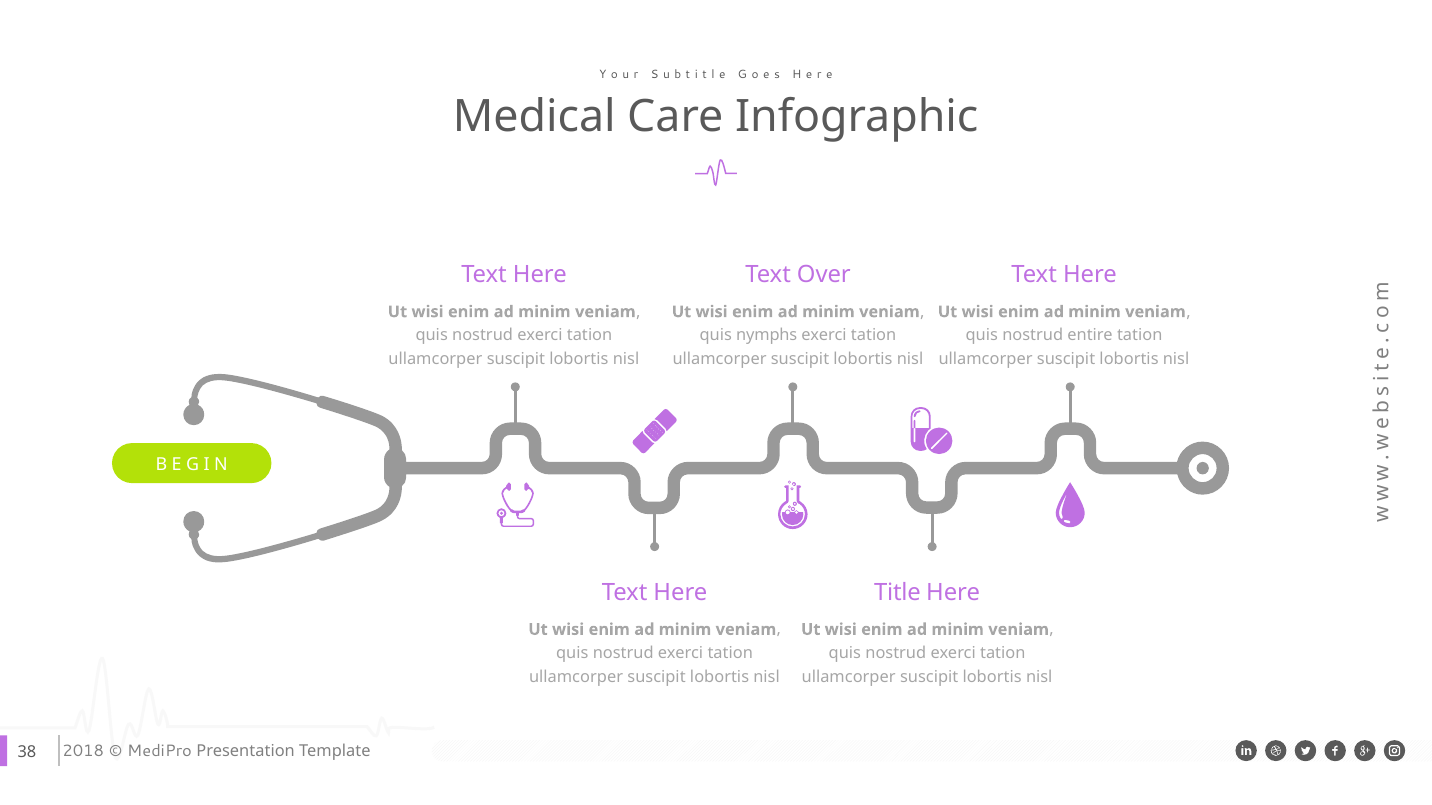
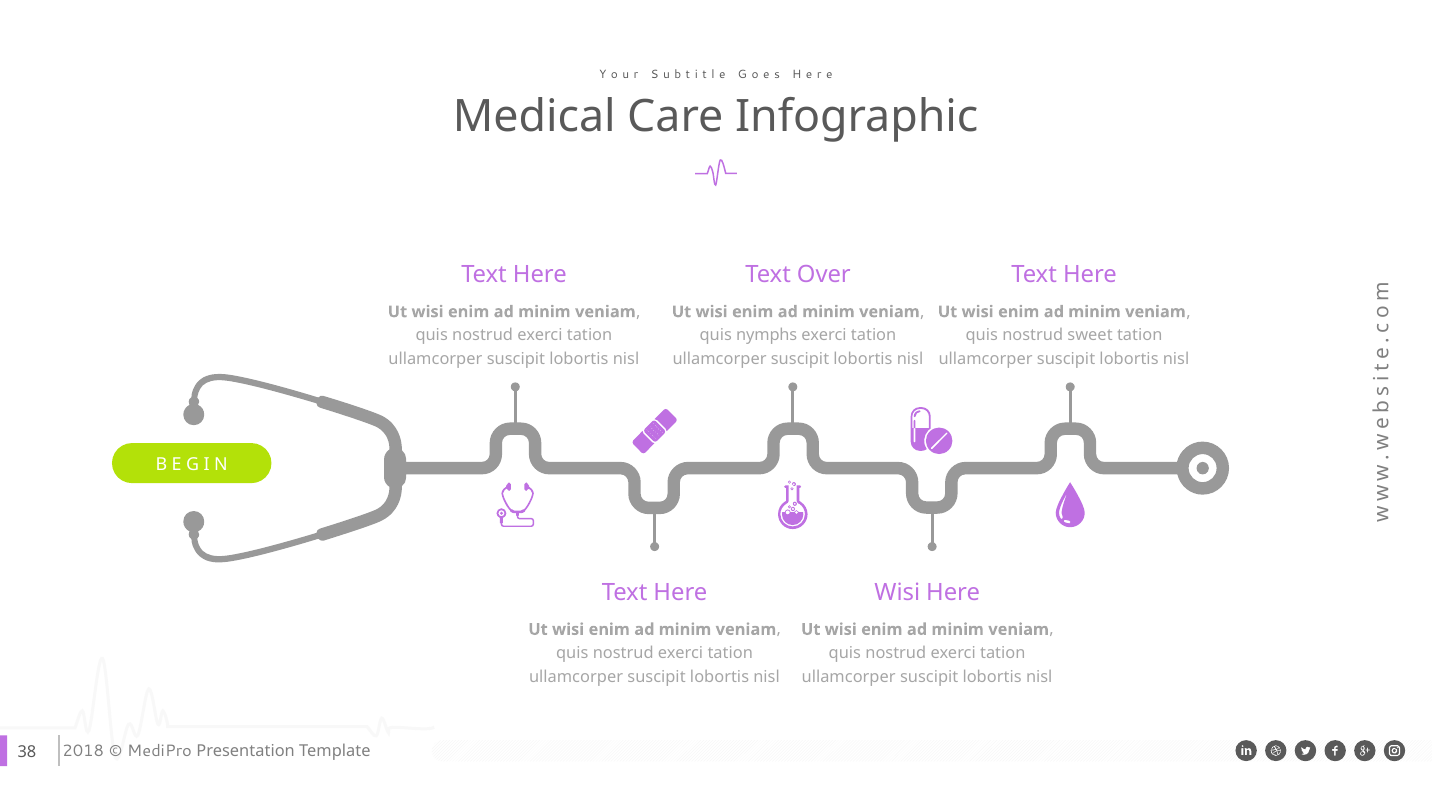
entire: entire -> sweet (1090, 336)
Title: Title -> Wisi (897, 593)
